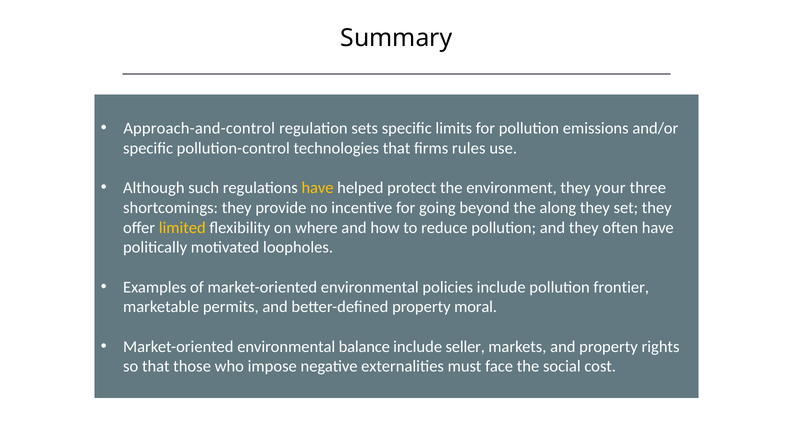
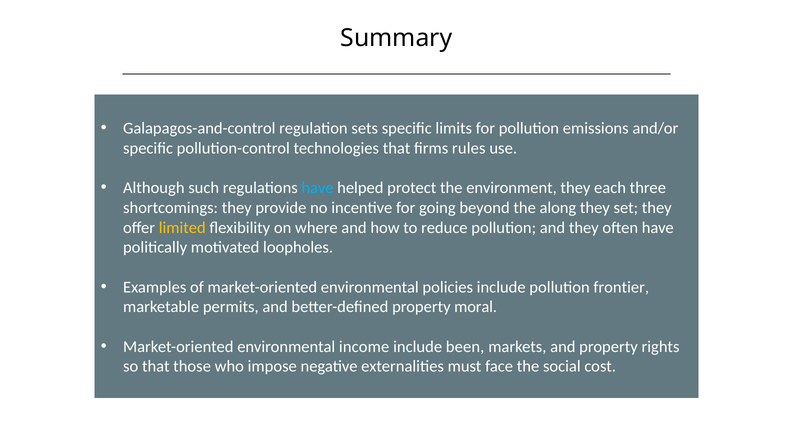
Approach-and-control: Approach-and-control -> Galapagos-and-control (199, 128)
have colour: yellow -> light blue (318, 188)
your: your -> each (610, 188)
balance: balance -> income (364, 347)
seller: seller -> been (465, 347)
